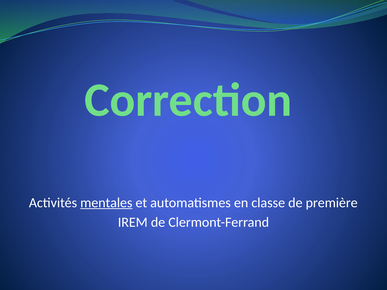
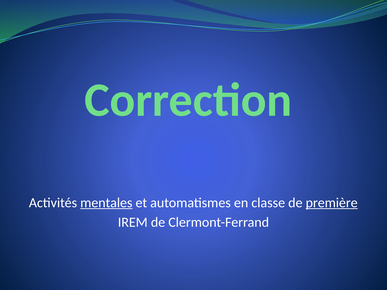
première underline: none -> present (332, 203)
